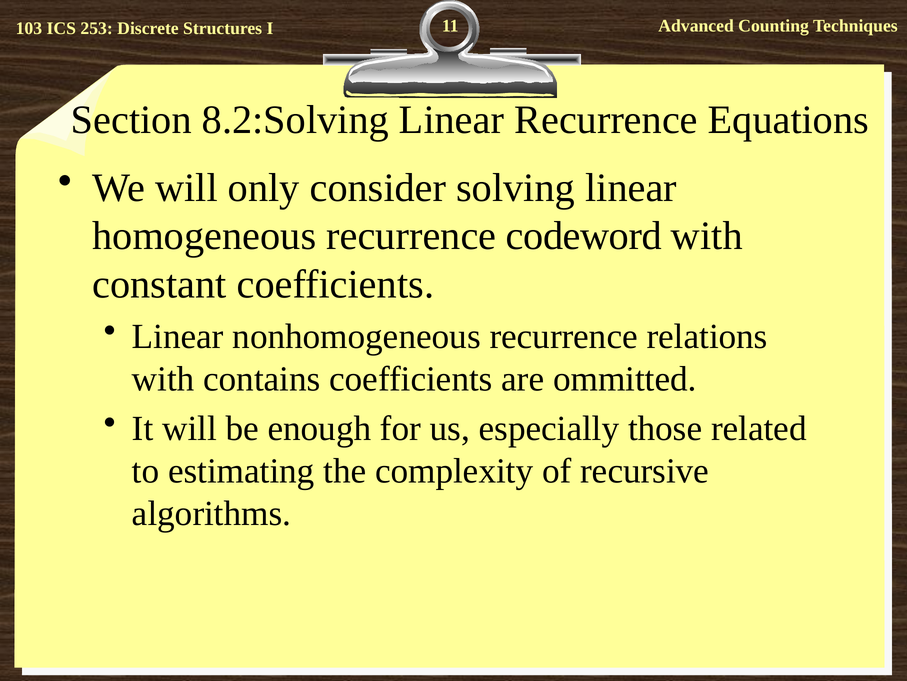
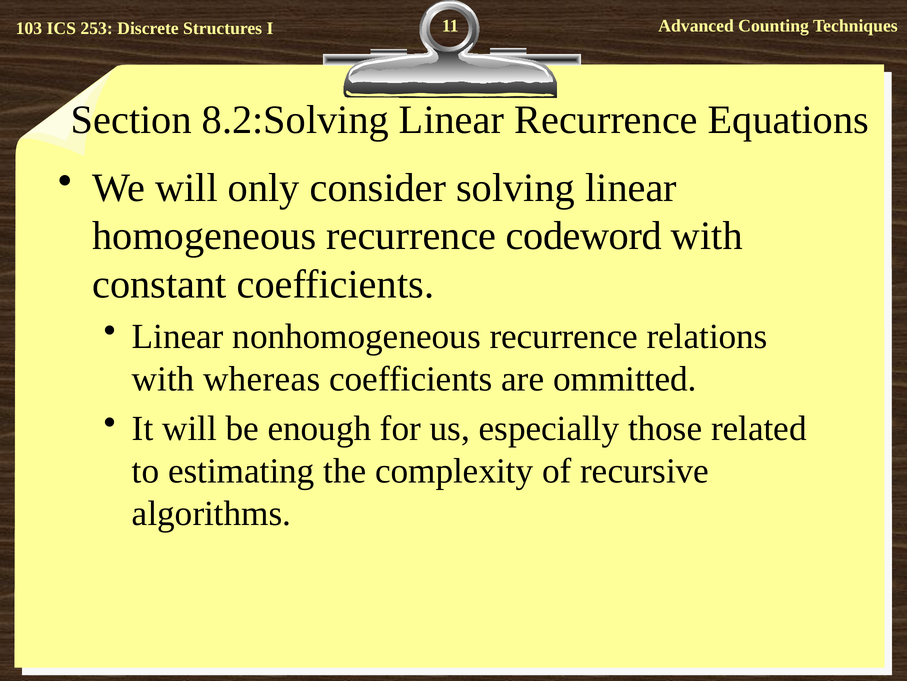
contains: contains -> whereas (262, 379)
